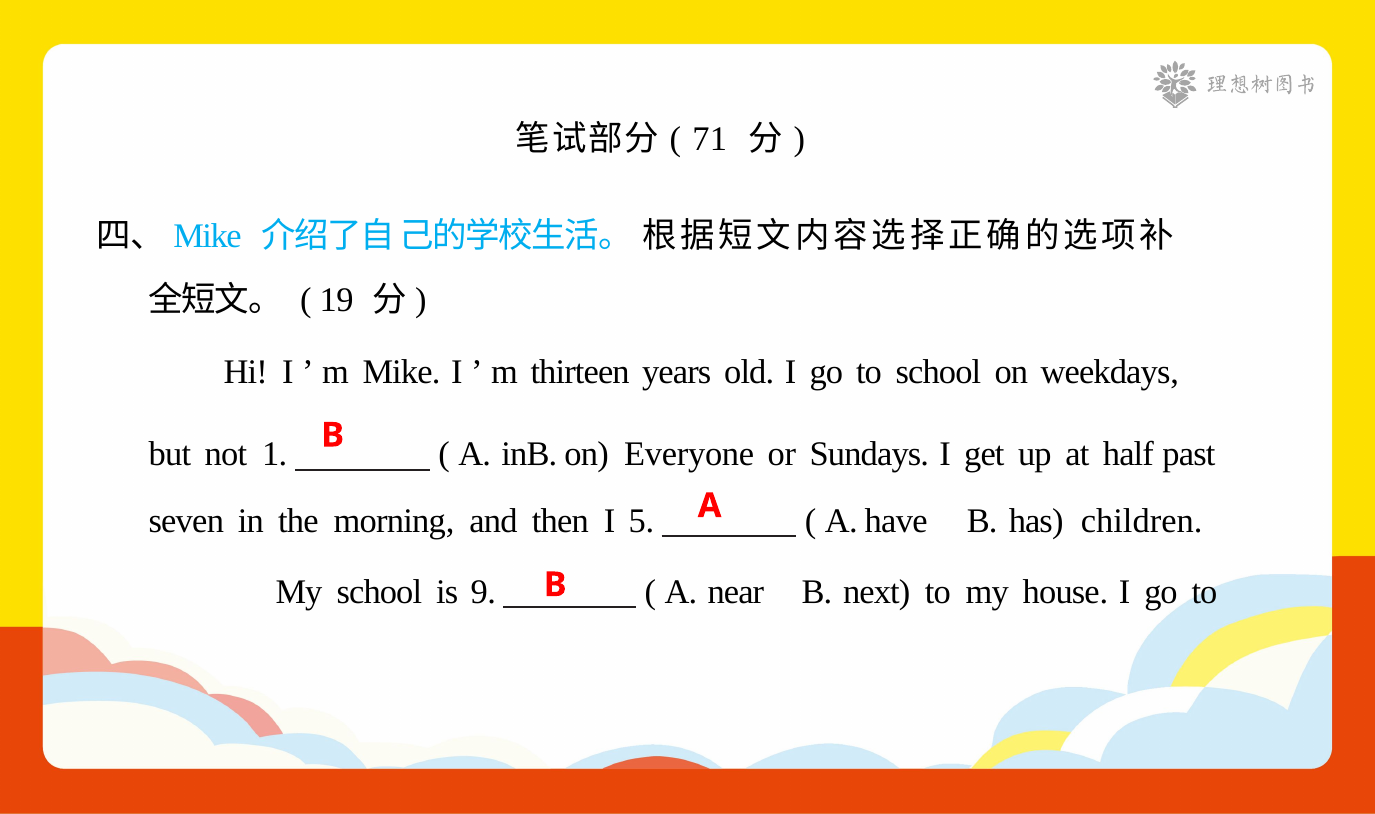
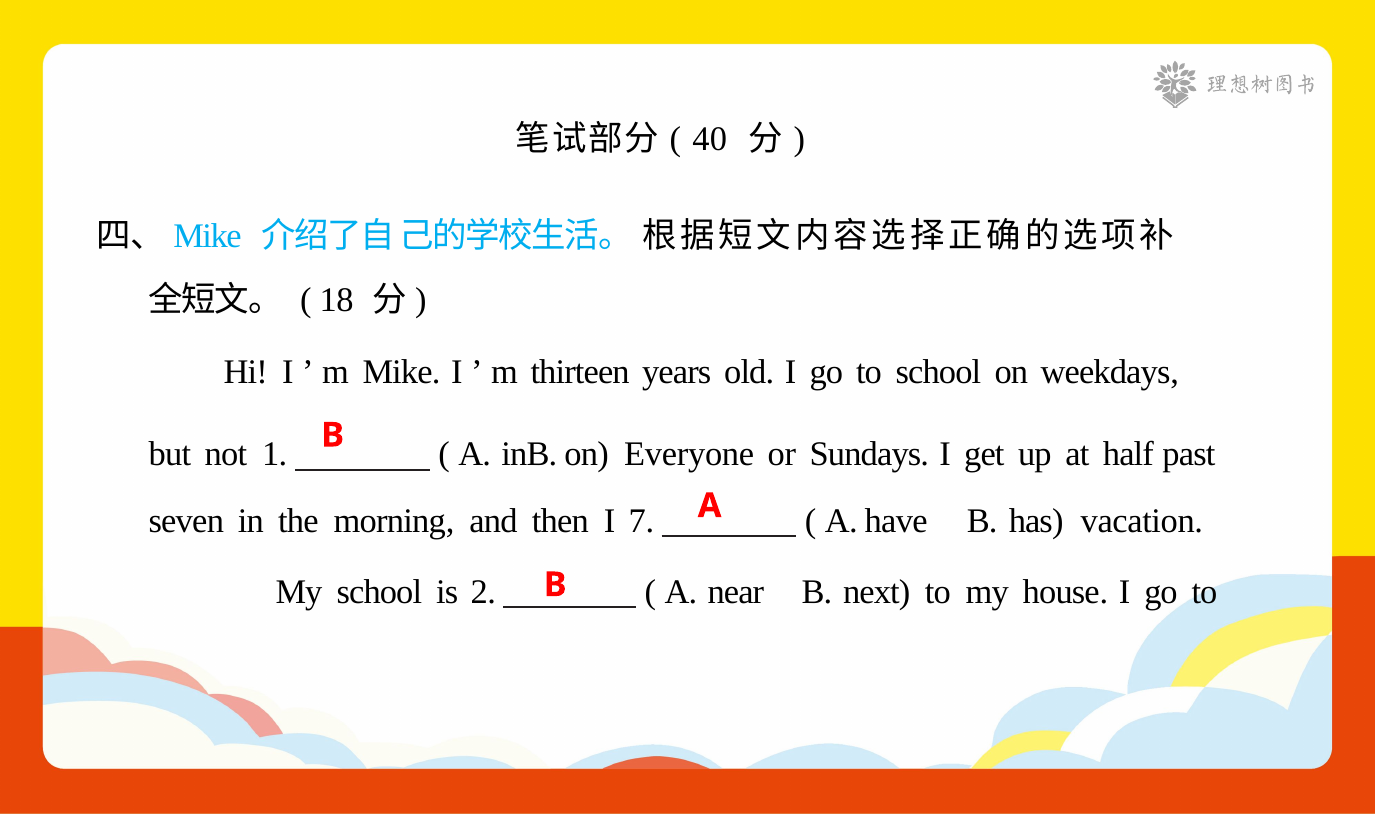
71: 71 -> 40 (710, 139)
19: 19 -> 18 (337, 300)
5: 5 -> 7 (641, 520)
children: children -> vacation (1142, 520)
9: 9 -> 2 (483, 592)
